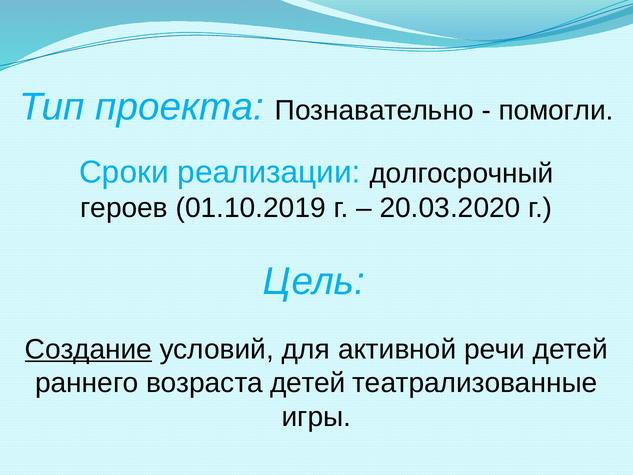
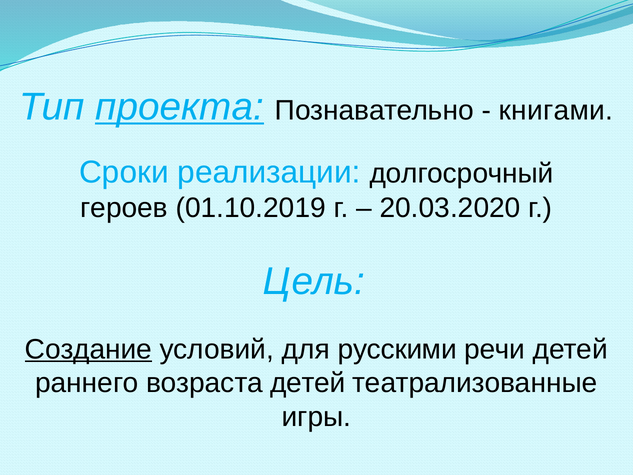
проекта underline: none -> present (180, 107)
помогли: помогли -> книгами (556, 110)
активной: активной -> русскими (397, 349)
